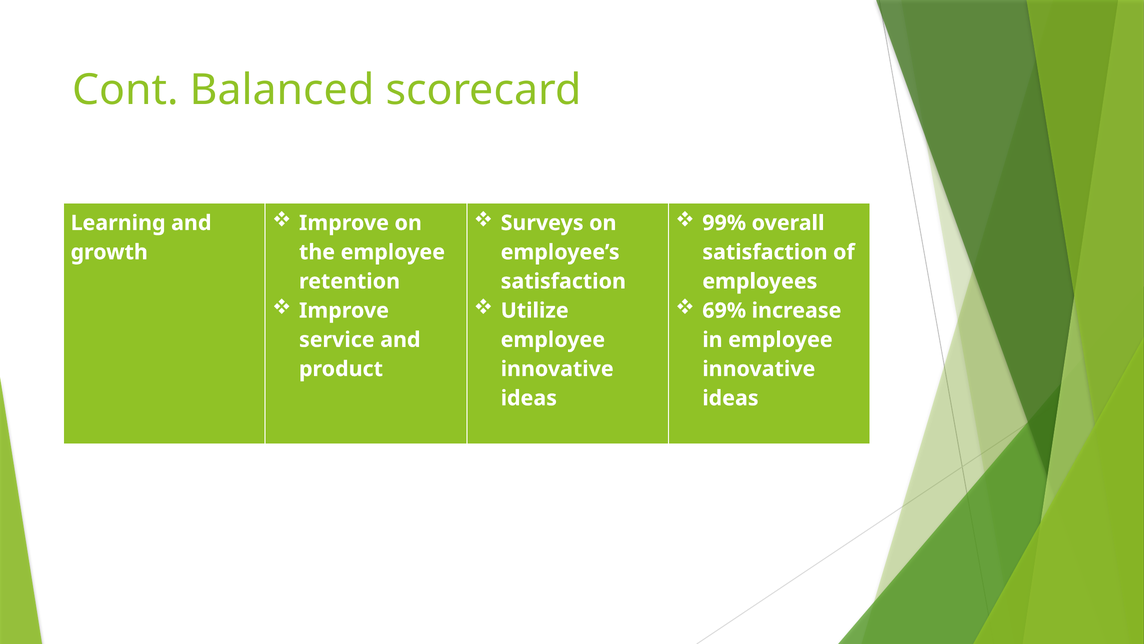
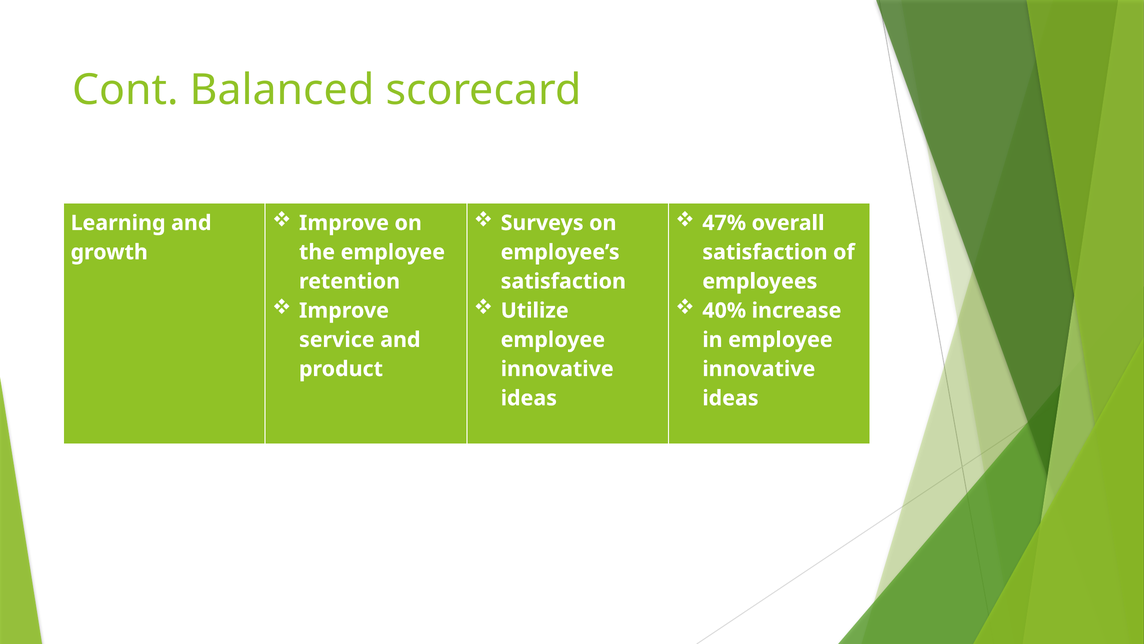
99%: 99% -> 47% (724, 223)
69%: 69% -> 40% (724, 310)
